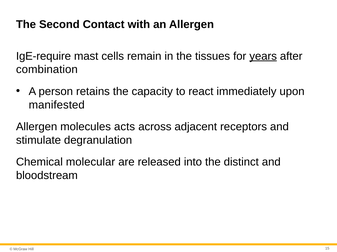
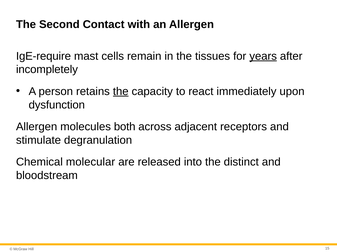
combination: combination -> incompletely (47, 70)
the underline: none -> present (121, 92)
manifested: manifested -> dysfunction (57, 105)
acts: acts -> both (125, 127)
